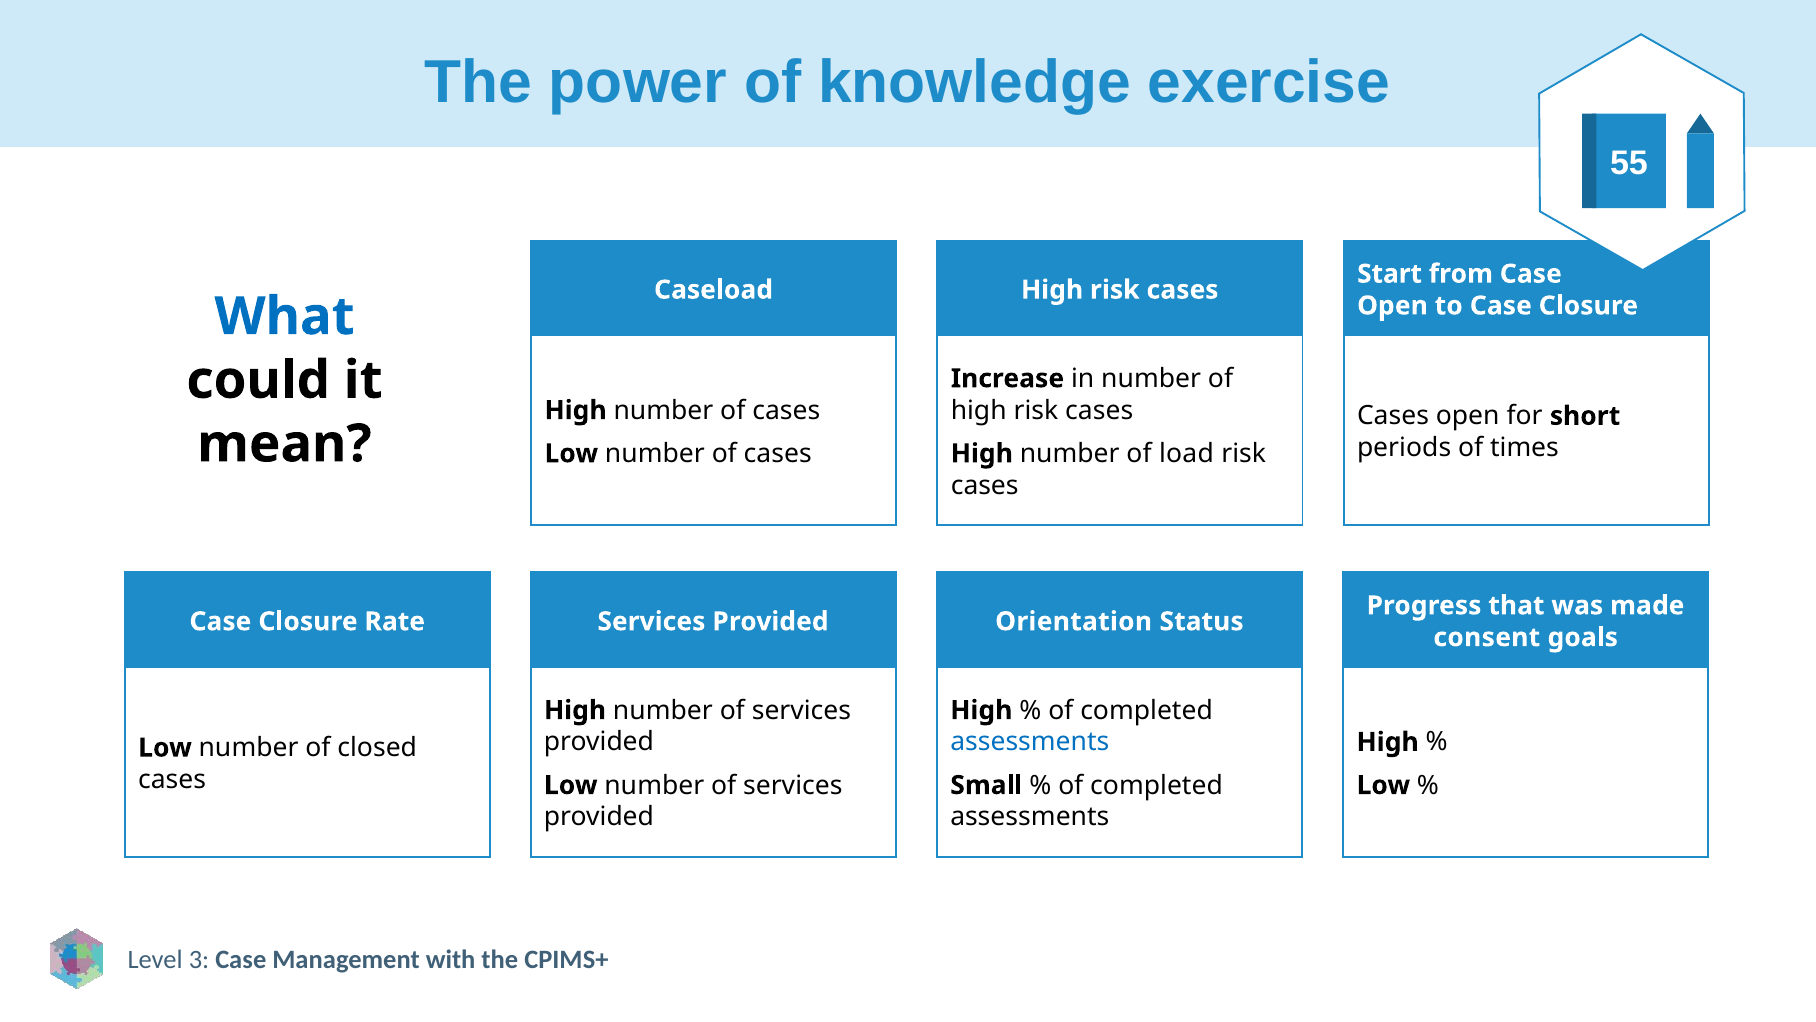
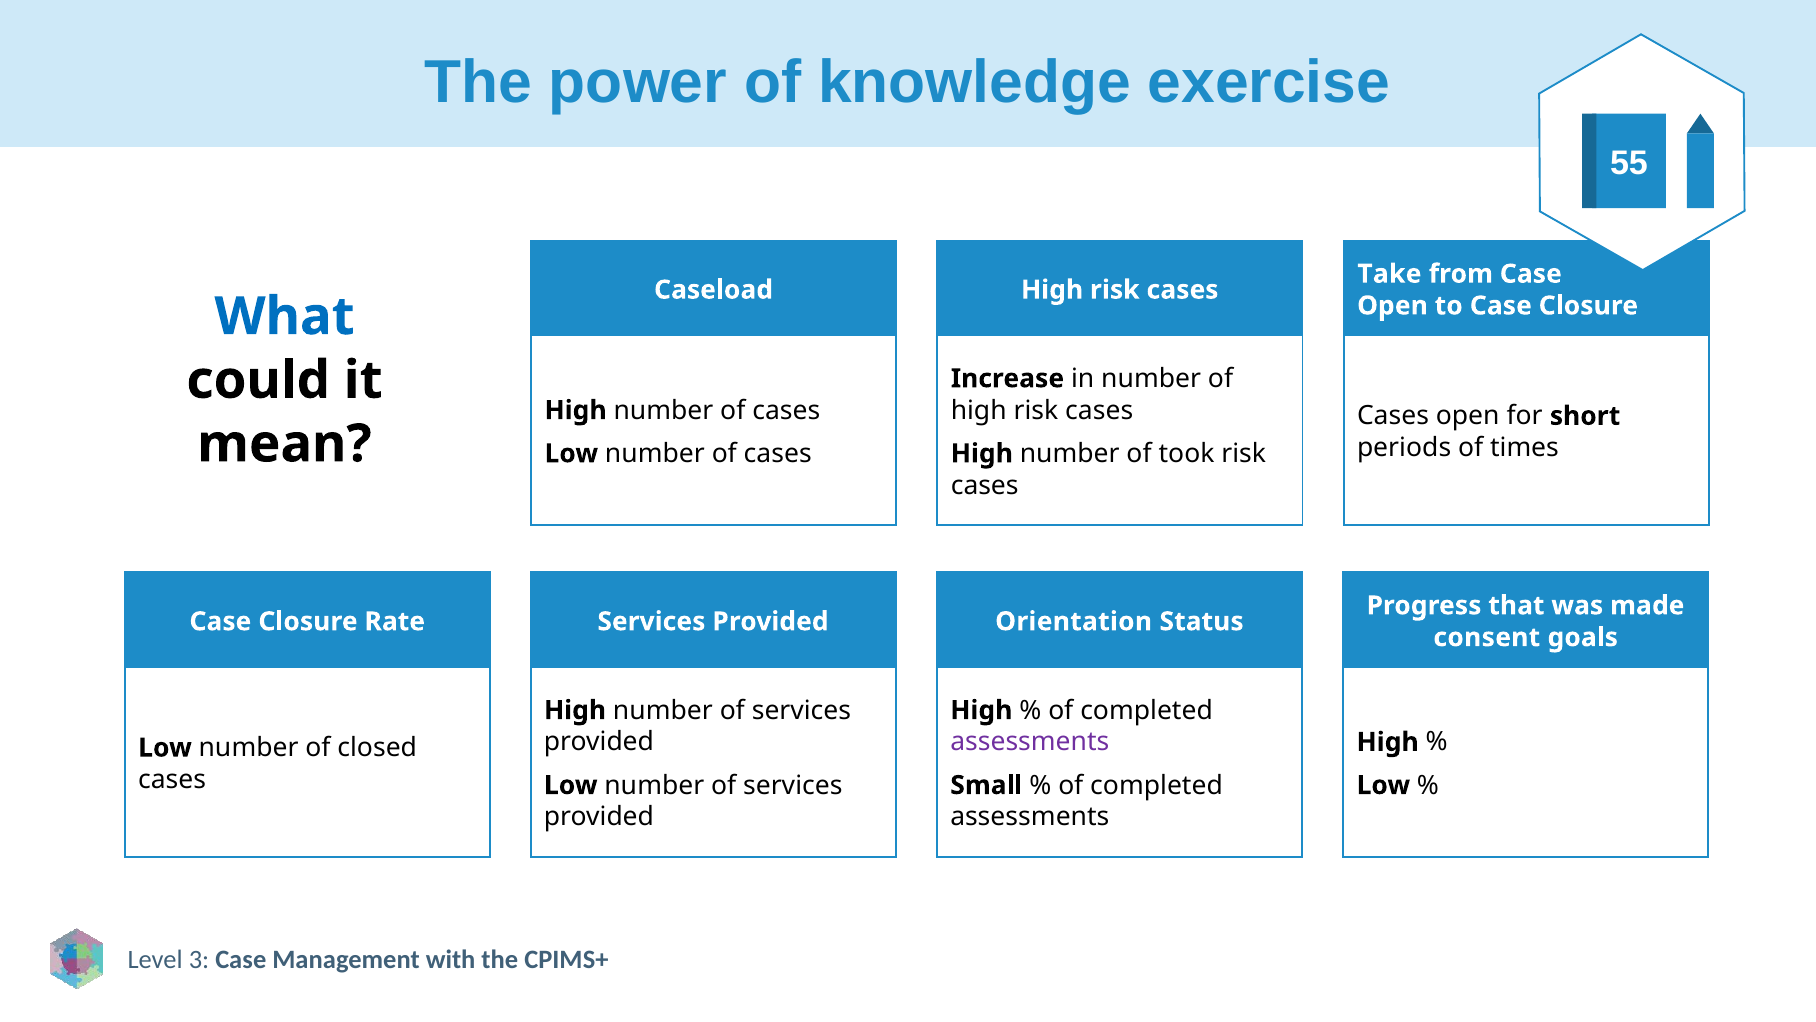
Start: Start -> Take (1389, 274)
load: load -> took (1187, 453)
assessments colour: blue -> purple (1030, 742)
